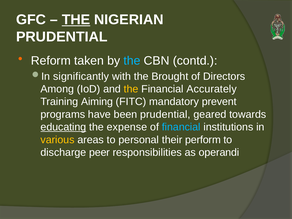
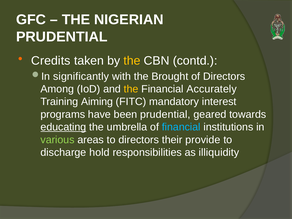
THE underline: present -> none (76, 20)
Reform: Reform -> Credits (51, 61)
the colour: light blue -> yellow (132, 61)
prevent: prevent -> interest (219, 102)
expense: expense -> umbrella (127, 127)
various colour: yellow -> light green (58, 140)
to personal: personal -> directors (139, 140)
perform: perform -> provide (203, 140)
peer: peer -> hold (99, 152)
operandi: operandi -> illiquidity (219, 152)
